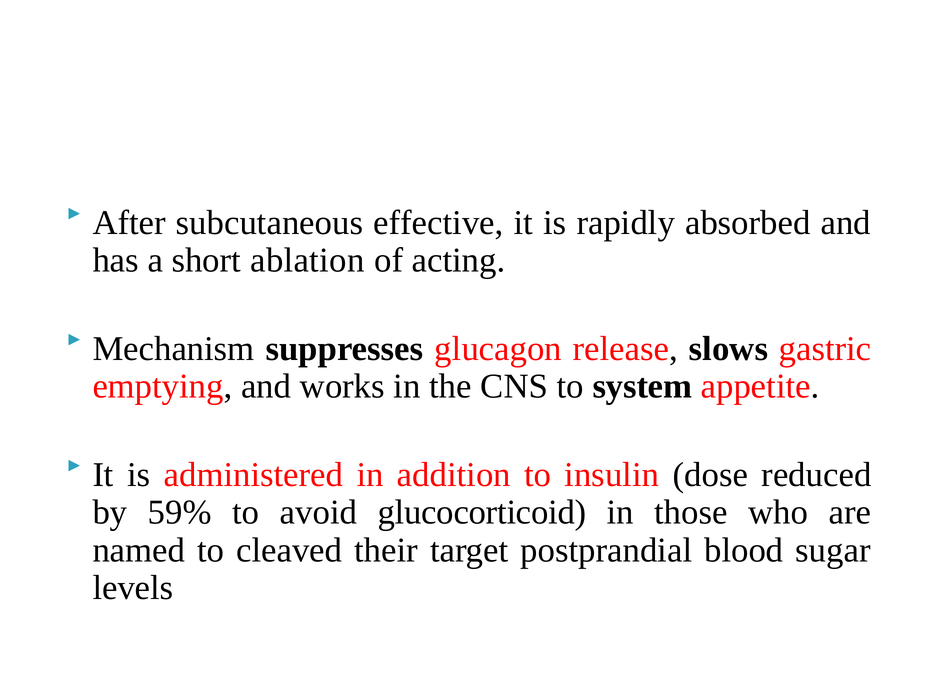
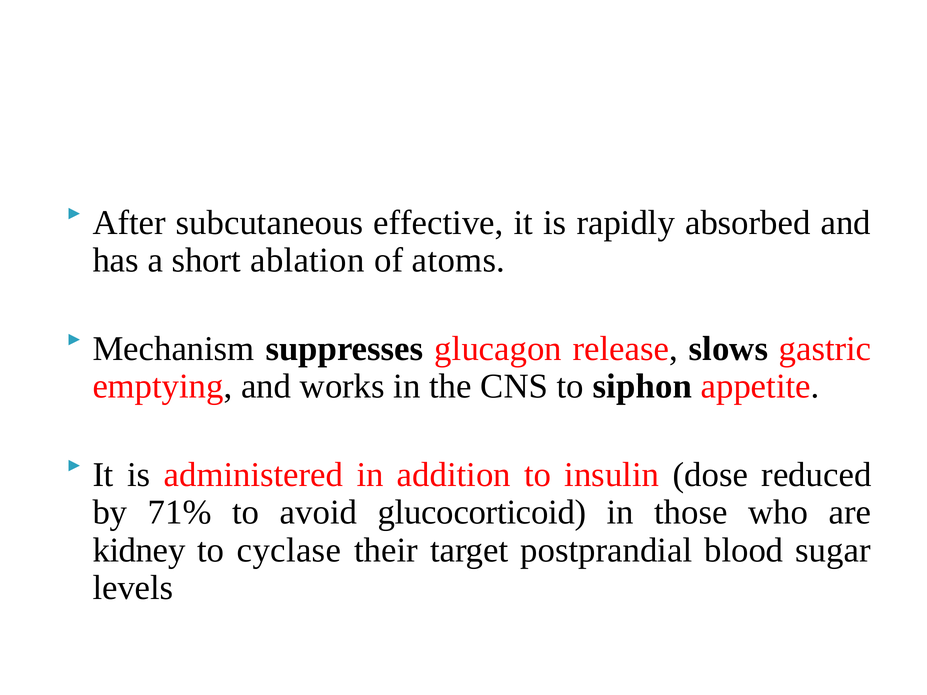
acting: acting -> atoms (458, 260)
system: system -> siphon (642, 387)
59%: 59% -> 71% (180, 513)
named: named -> kidney (139, 550)
cleaved: cleaved -> cyclase (289, 550)
